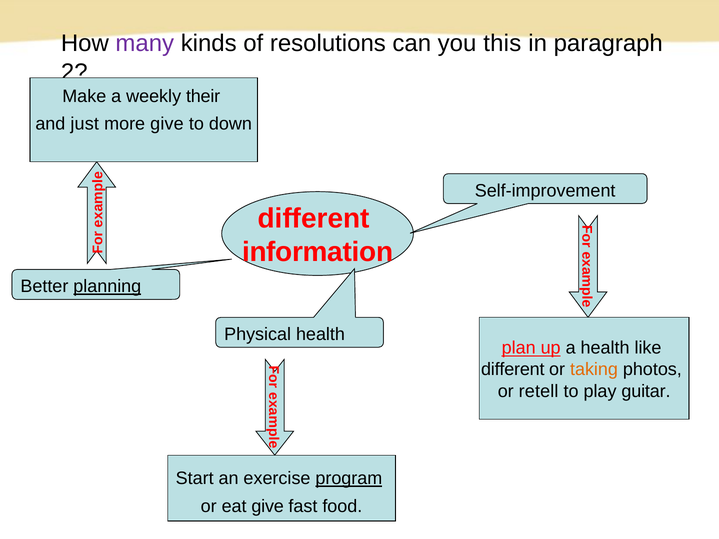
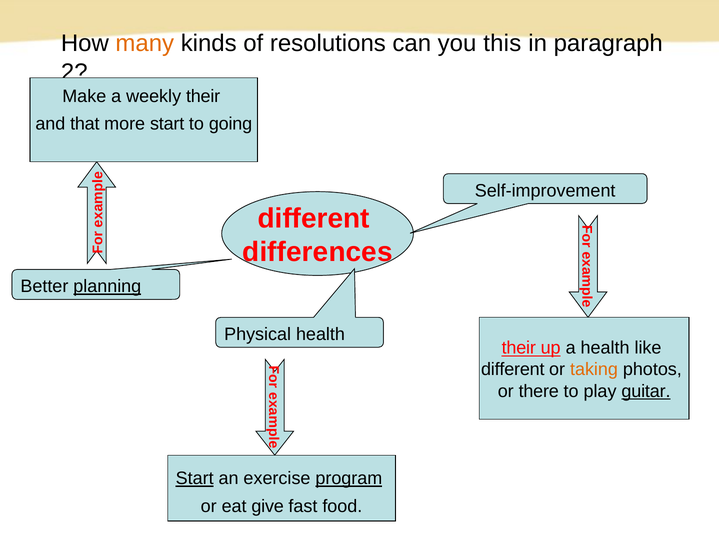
many colour: purple -> orange (145, 44)
just: just -> that (85, 124)
more give: give -> start (167, 124)
down: down -> going (231, 124)
information: information -> differences (317, 252)
plan: plan -> their (519, 348)
retell: retell -> there (539, 391)
guitar underline: none -> present (646, 391)
Start underline: none -> present (195, 479)
